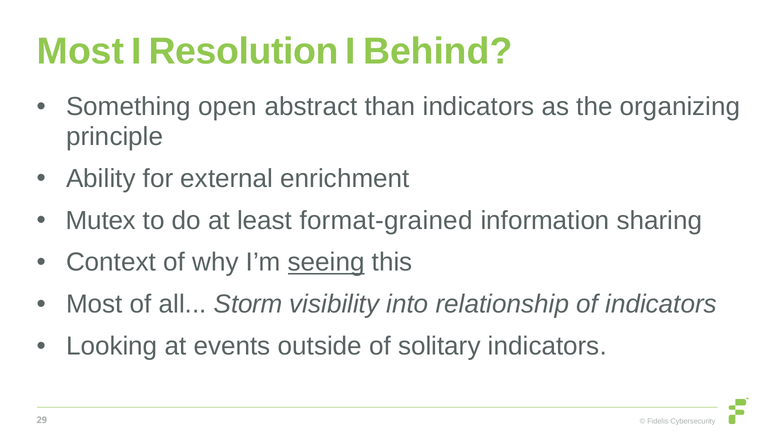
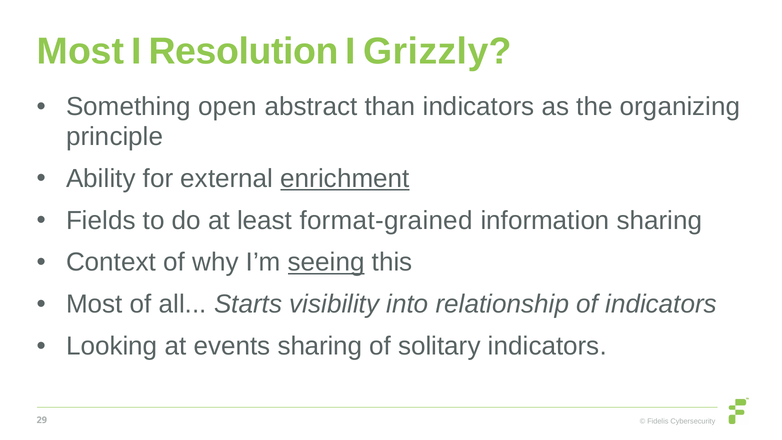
Behind: Behind -> Grizzly (438, 51)
enrichment underline: none -> present (345, 178)
Mutex: Mutex -> Fields (101, 220)
Storm: Storm -> Starts (248, 304)
events outside: outside -> sharing (320, 346)
